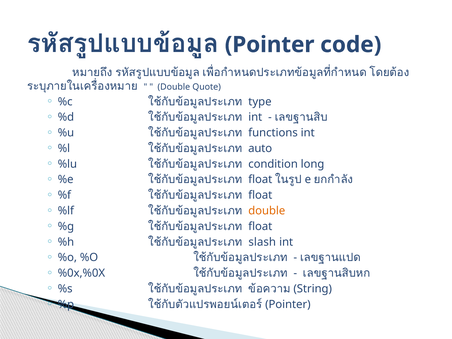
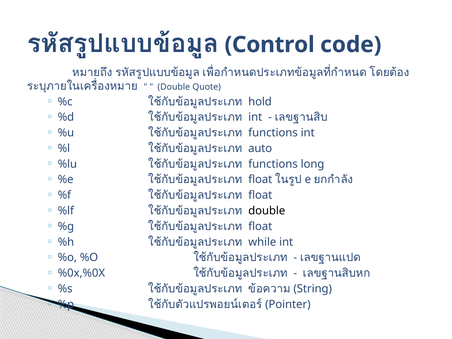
Pointer: Pointer -> Control (270, 45)
type: type -> hold (260, 102)
condition: condition -> functions (273, 164)
double colour: orange -> black (267, 211)
slash: slash -> while (262, 242)
